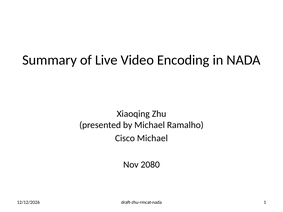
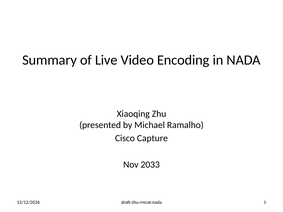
Cisco Michael: Michael -> Capture (152, 138)
2080: 2080 -> 2033 (150, 165)
